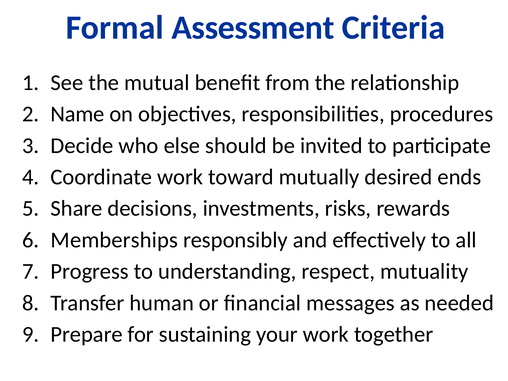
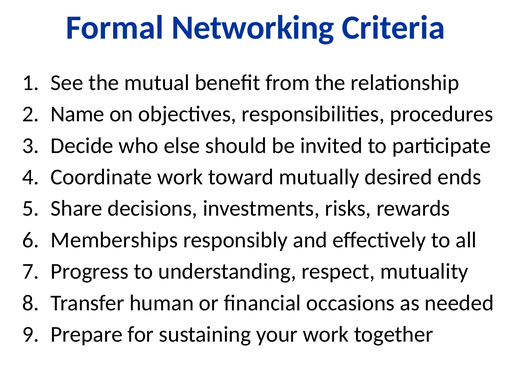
Assessment: Assessment -> Networking (253, 28)
messages: messages -> occasions (350, 303)
